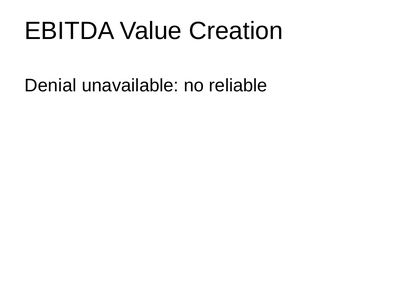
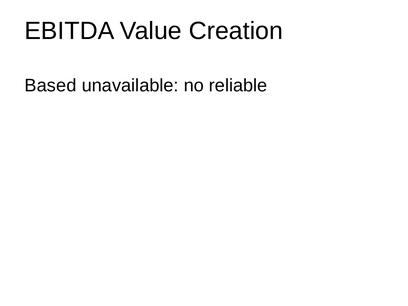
Denial: Denial -> Based (51, 86)
